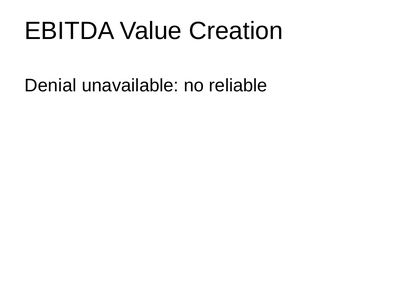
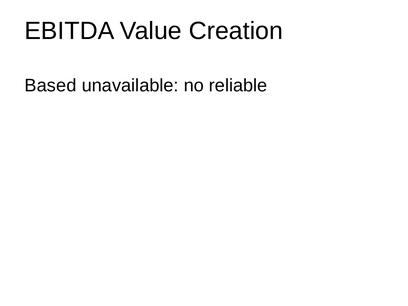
Denial: Denial -> Based (51, 86)
